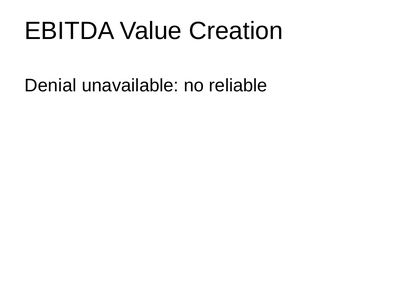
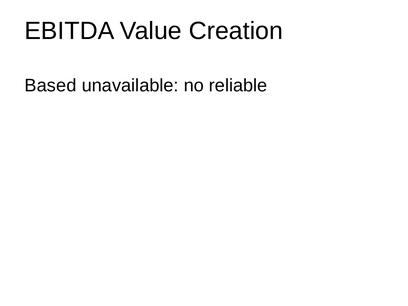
Denial: Denial -> Based (51, 86)
